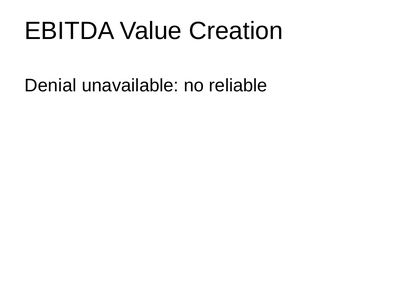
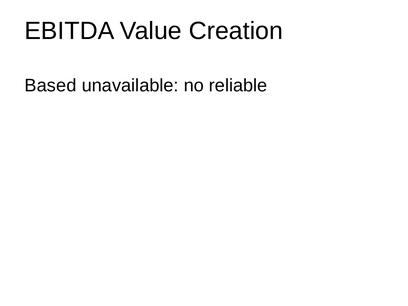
Denial: Denial -> Based (51, 86)
